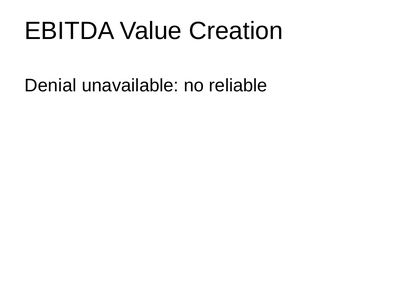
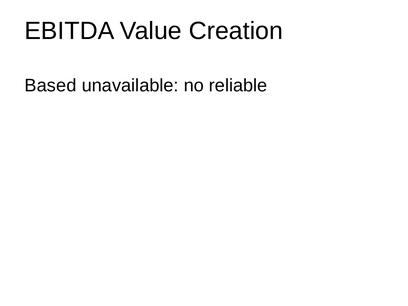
Denial: Denial -> Based (51, 86)
